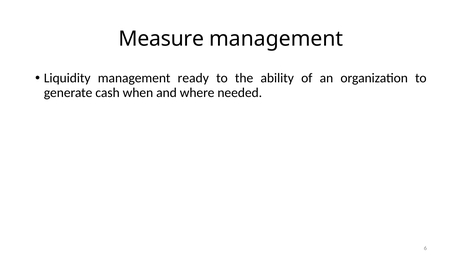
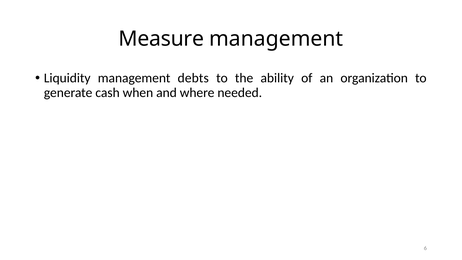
ready: ready -> debts (193, 78)
